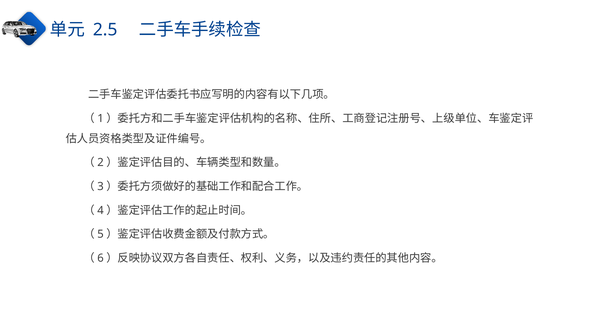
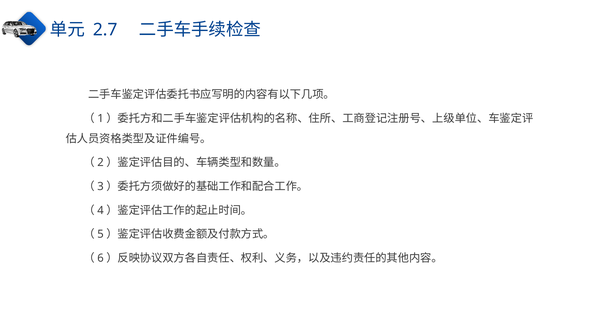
2.5: 2.5 -> 2.7 (105, 30)
